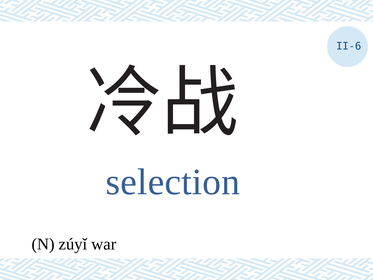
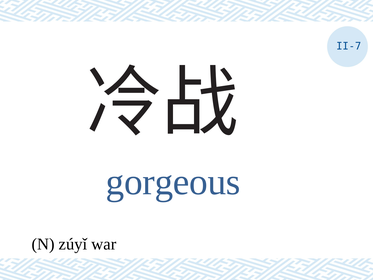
II-6: II-6 -> II-7 (349, 46)
selection: selection -> gorgeous (173, 182)
